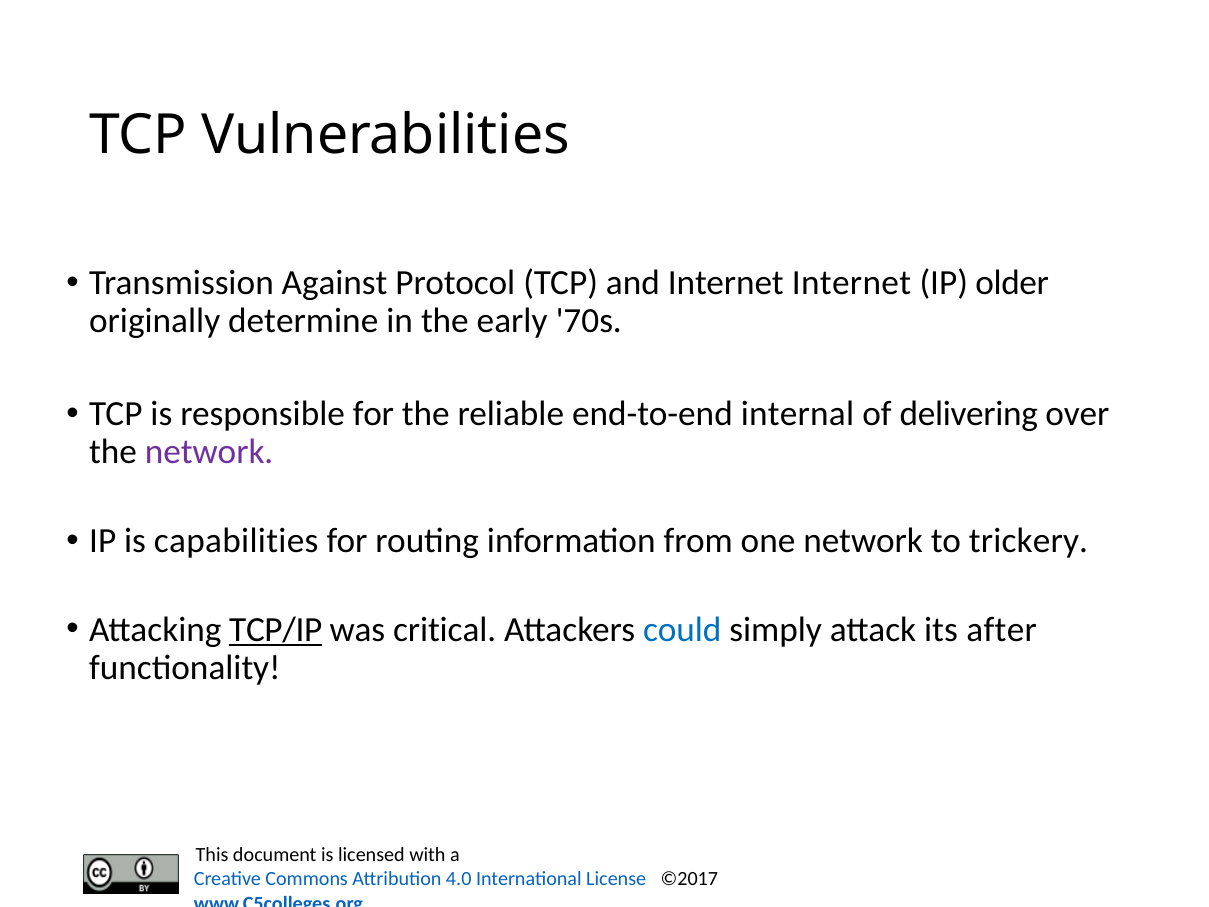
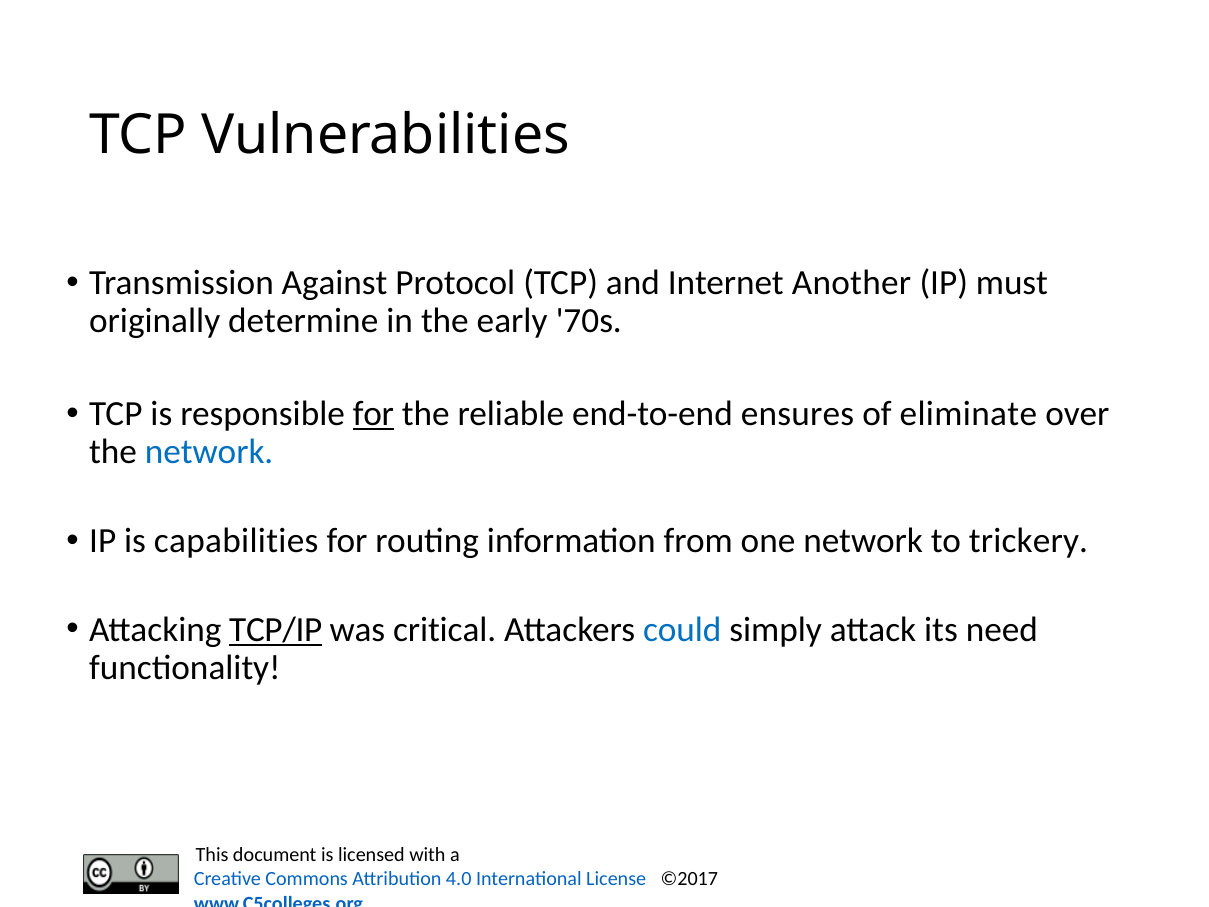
Internet Internet: Internet -> Another (852, 283)
older: older -> must (1012, 283)
for underline: none -> present (373, 414)
internal: internal -> ensures (797, 414)
delivering: delivering -> eliminate (968, 414)
network colour: purple -> blue (209, 452)
after: after -> need (1002, 630)
